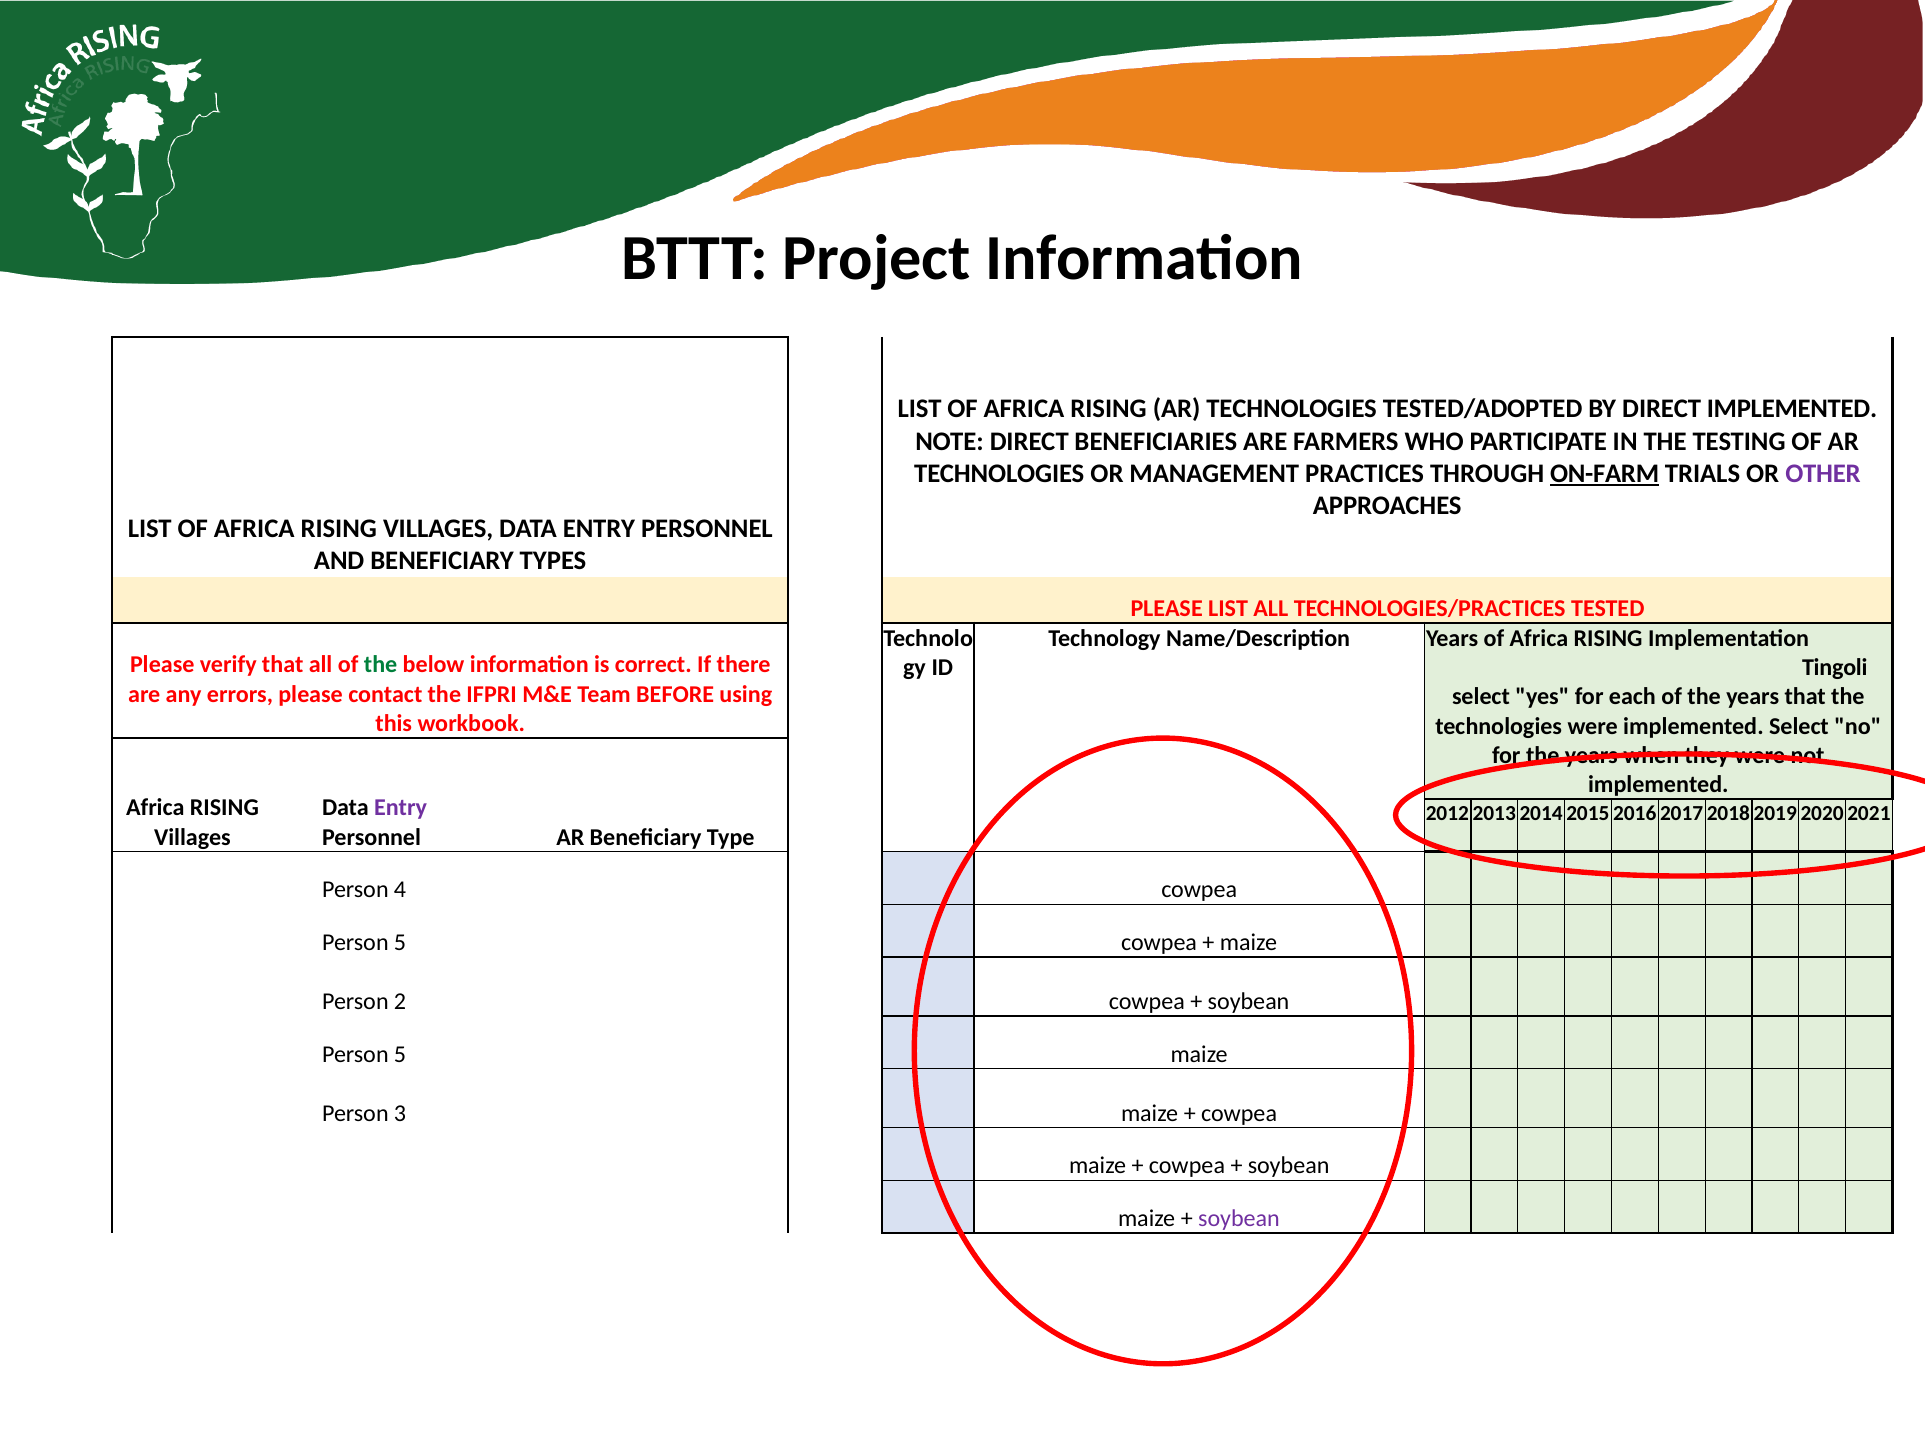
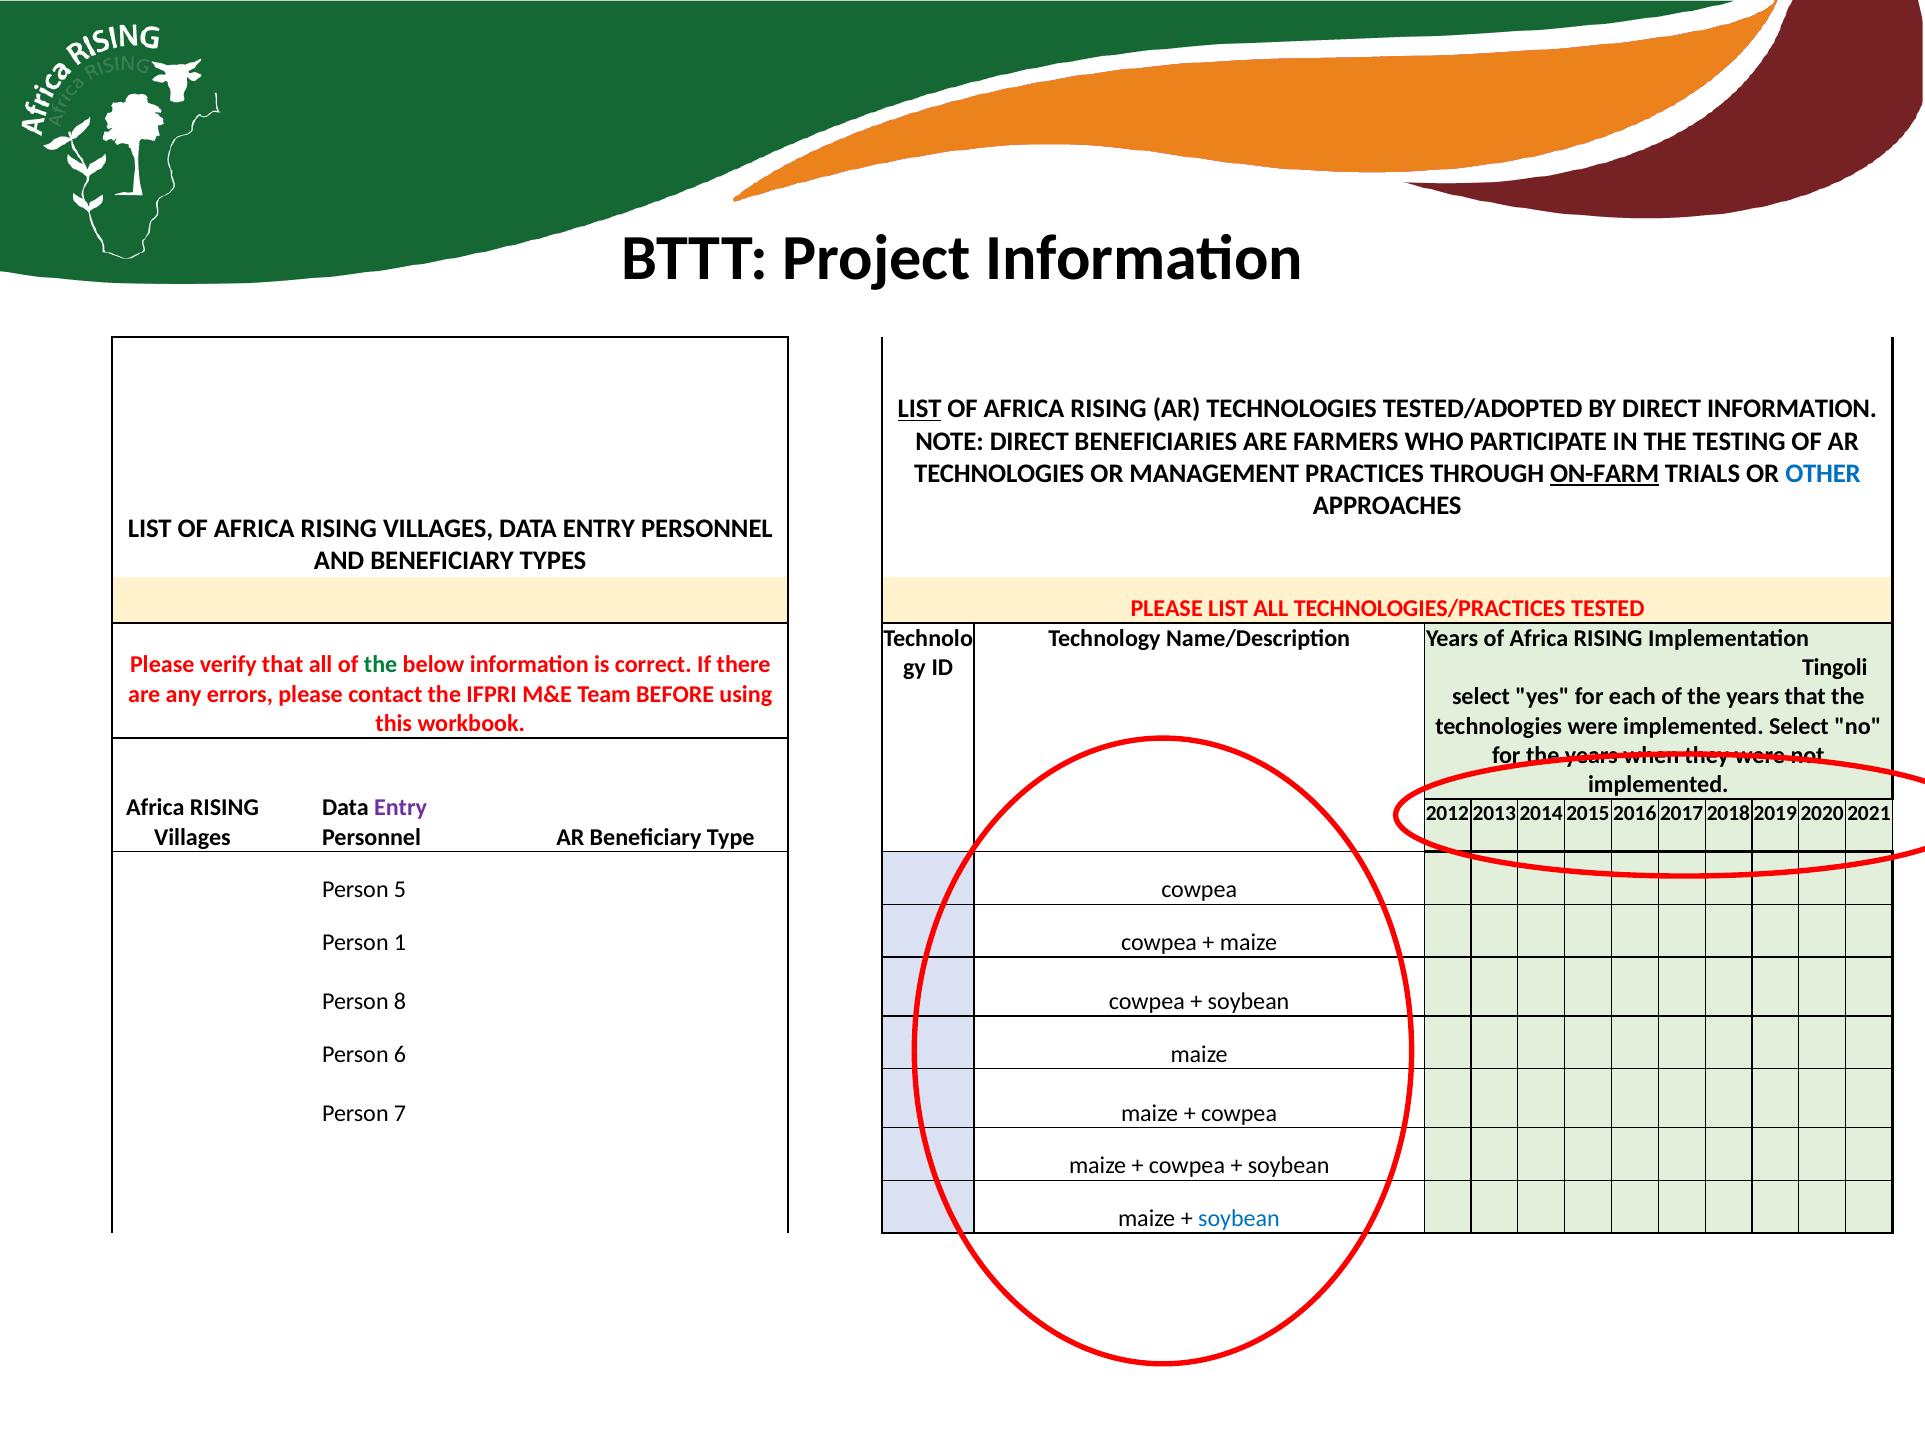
LIST underline: none -> present (920, 409)
DIRECT IMPLEMENTED: IMPLEMENTED -> INFORMATION (1792, 409)
OTHER colour: purple -> blue (1823, 474)
4: 4 -> 5 (400, 890)
5: 5 -> 1 (400, 942)
2: 2 -> 8 (400, 1001)
5: 5 -> 6 (400, 1054)
3: 3 -> 7 (400, 1113)
soybean colour: purple -> blue (1239, 1218)
